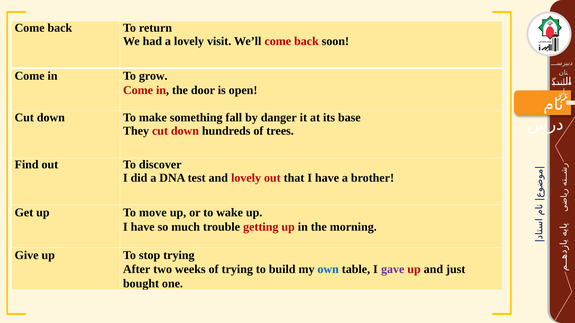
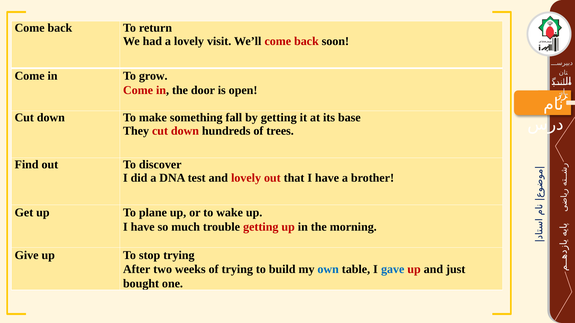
by danger: danger -> getting (279, 118)
move: move -> plane (153, 213)
gave colour: purple -> blue (393, 270)
